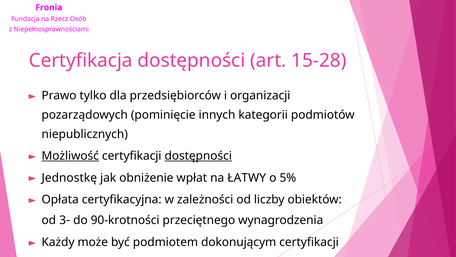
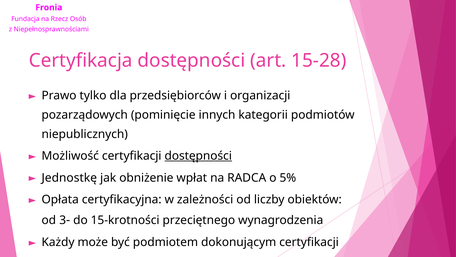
Możliwość underline: present -> none (70, 156)
ŁATWY: ŁATWY -> RADCA (247, 177)
90-krotności: 90-krotności -> 15-krotności (125, 220)
